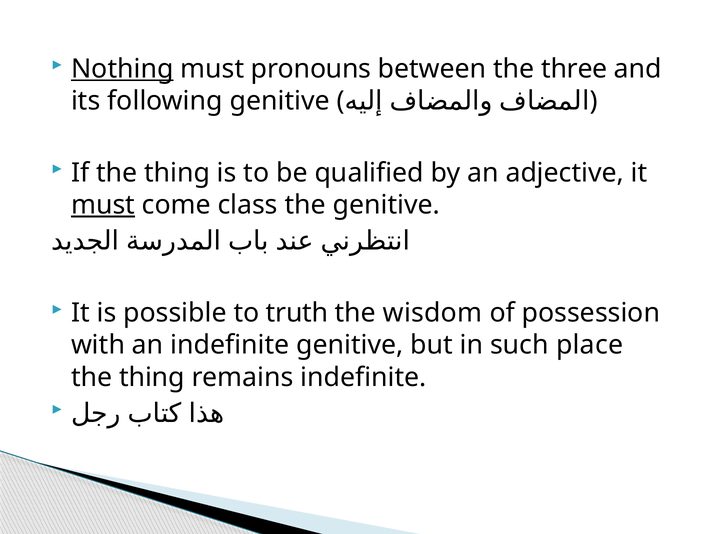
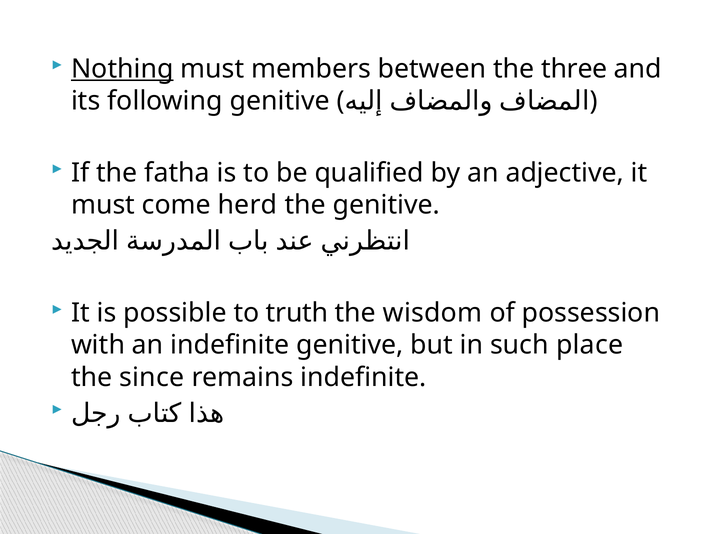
pronouns: pronouns -> members (311, 69)
If the thing: thing -> fatha (177, 173)
must underline: present -> none (103, 205)
class: class -> herd (248, 205)
thing: thing -> since (152, 377)
